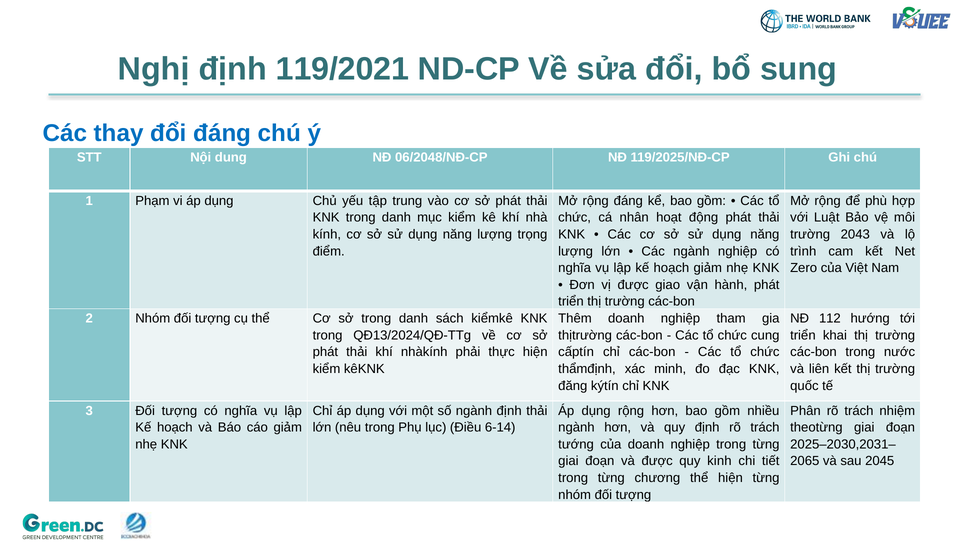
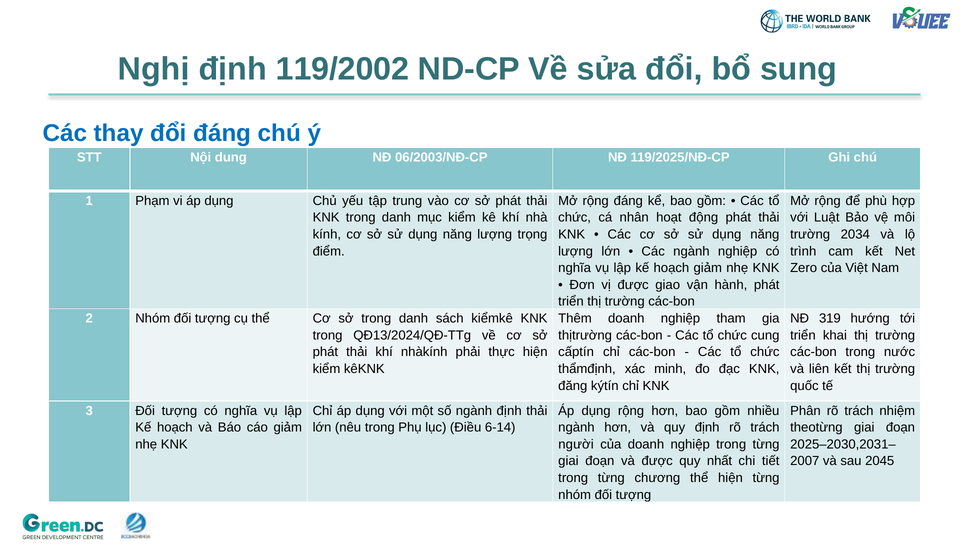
119/2021: 119/2021 -> 119/2002 (342, 69)
06/2048/NĐ-CP: 06/2048/NĐ-CP -> 06/2003/NĐ-CP (441, 157)
2043: 2043 -> 2034 (855, 234)
112: 112 -> 319 (830, 319)
tướng: tướng -> người (576, 444)
kinh: kinh -> nhất (720, 461)
2065: 2065 -> 2007 (805, 461)
